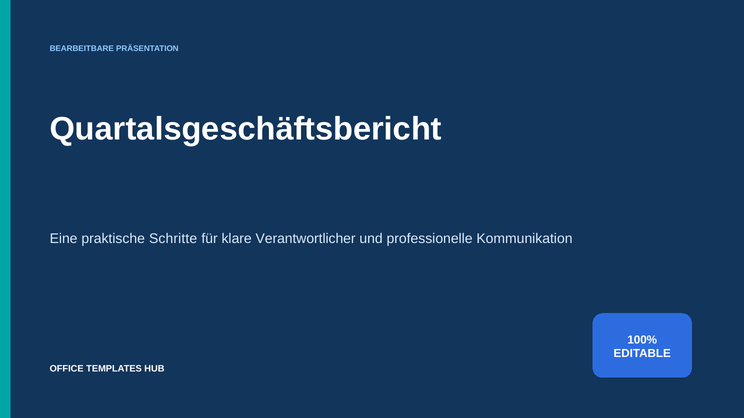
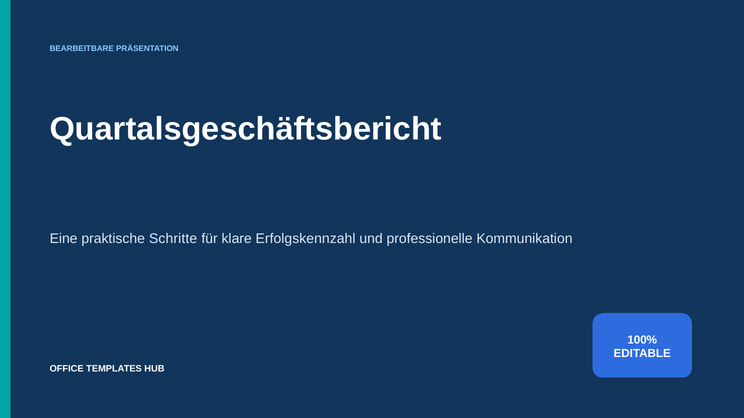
Verantwortlicher: Verantwortlicher -> Erfolgskennzahl (306, 239)
